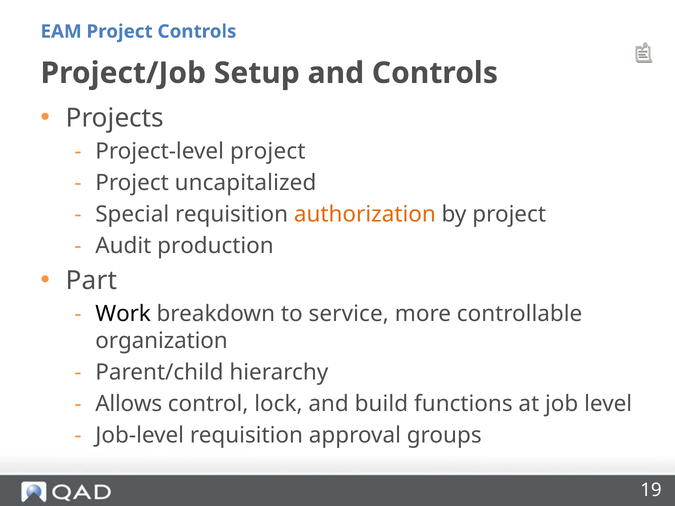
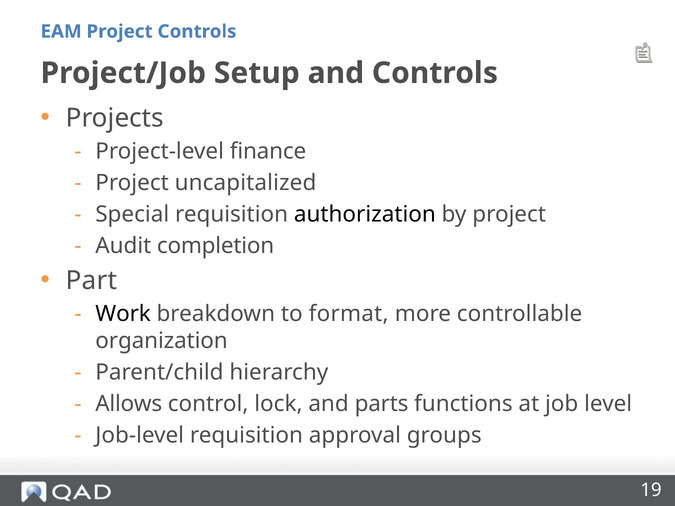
Project-level project: project -> finance (268, 152)
authorization colour: orange -> black (365, 215)
production: production -> completion (216, 246)
service: service -> format (349, 314)
build: build -> parts (382, 404)
